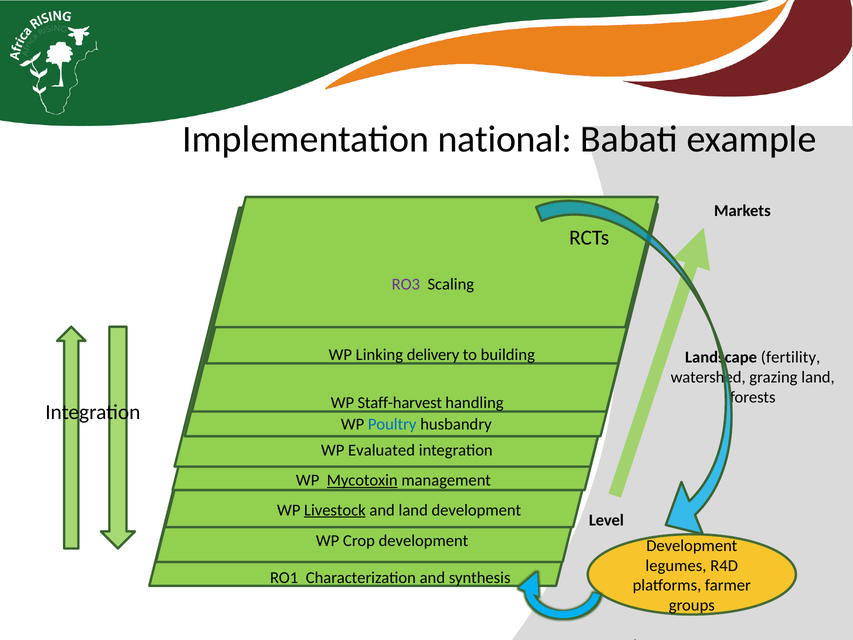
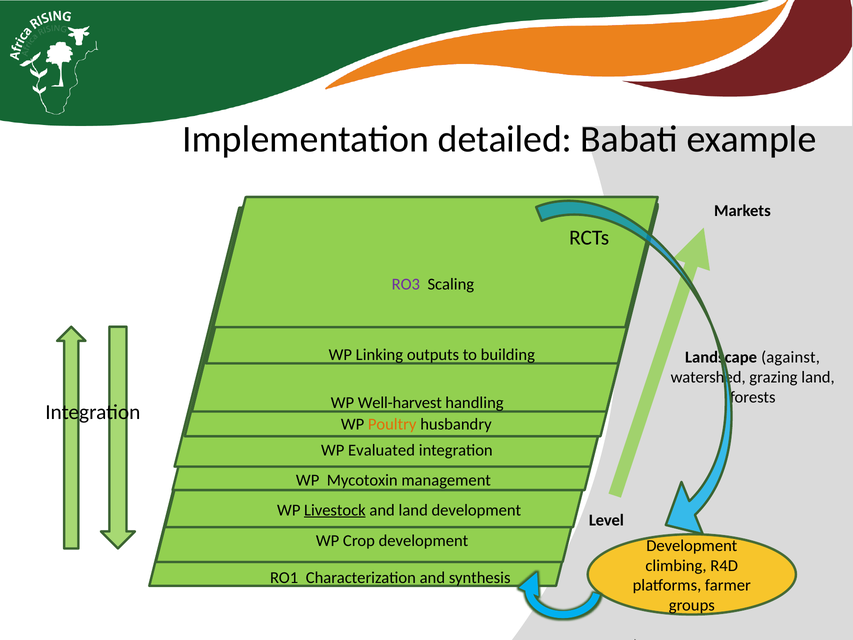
national: national -> detailed (505, 139)
delivery: delivery -> outputs (433, 354)
fertility: fertility -> against (791, 357)
Staff-harvest: Staff-harvest -> Well-harvest (400, 403)
Poultry colour: blue -> orange (392, 424)
Mycotoxin underline: present -> none (362, 480)
legumes: legumes -> climbing (676, 565)
